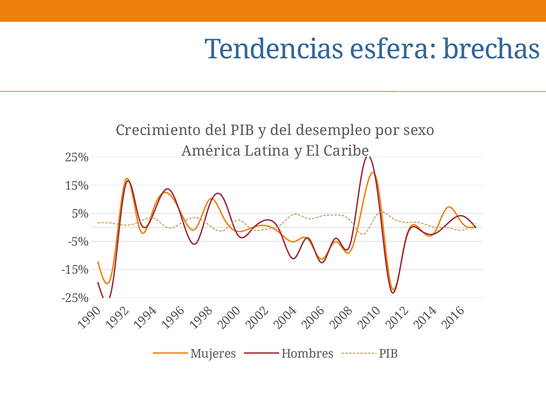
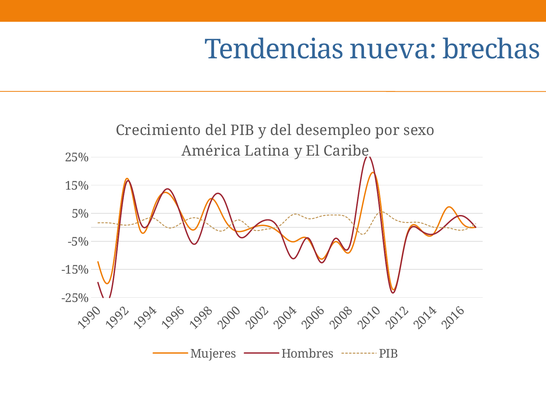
esfera: esfera -> nueva (393, 50)
